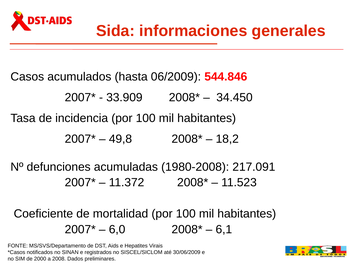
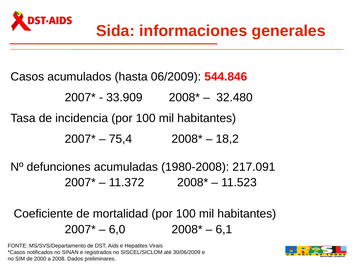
34.450: 34.450 -> 32.480 (234, 97)
49,8: 49,8 -> 75,4 (120, 139)
